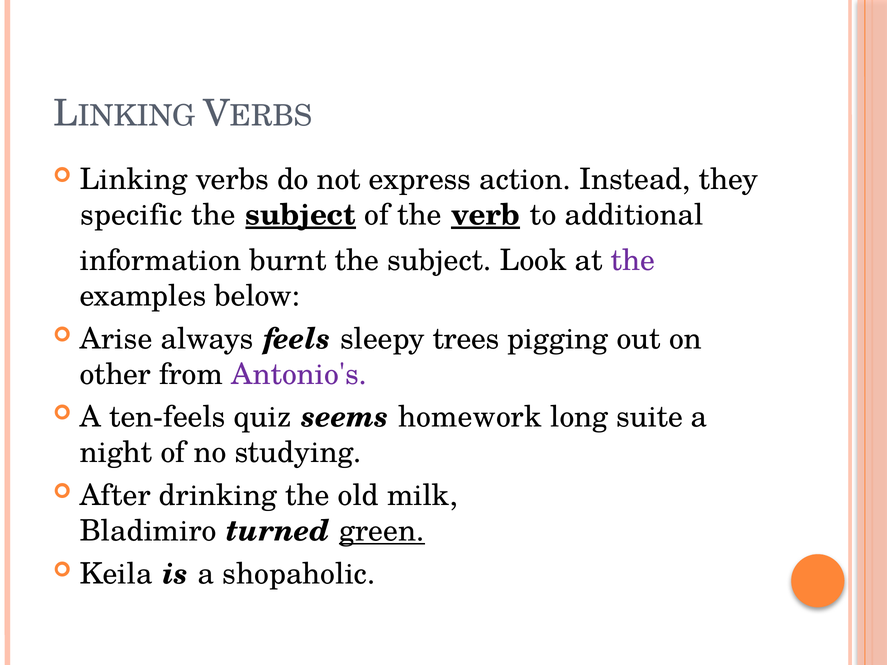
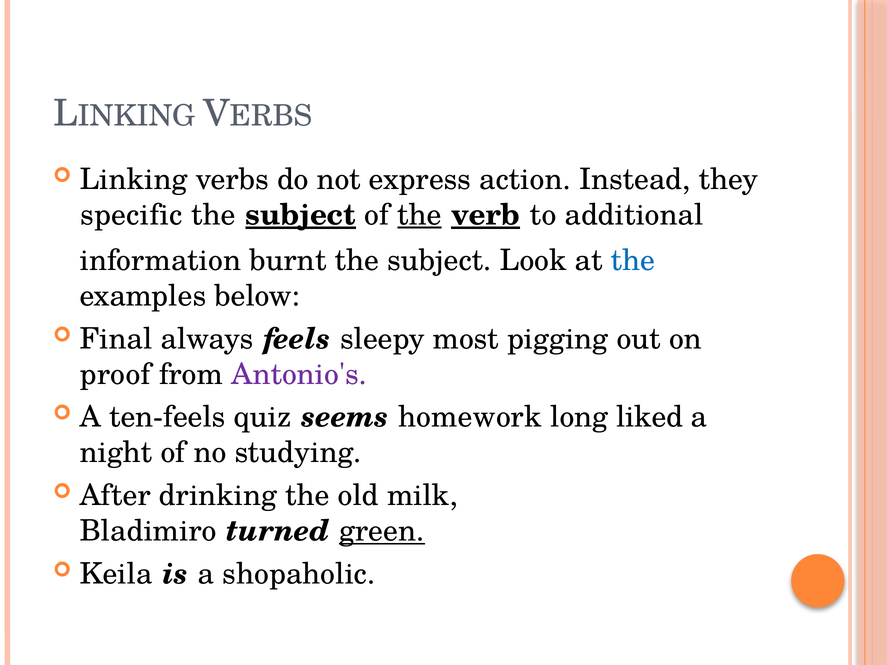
the underline: none -> present (419, 215)
the colour: purple -> blue (633, 261)
Arise: Arise -> Final (116, 339)
trees: trees -> most (466, 339)
other: other -> proof (115, 374)
suite: suite -> liked (650, 417)
